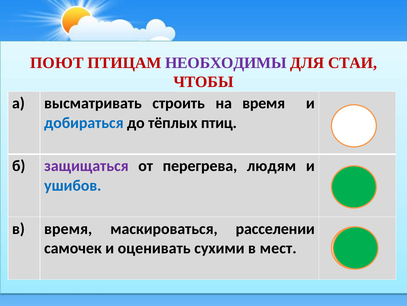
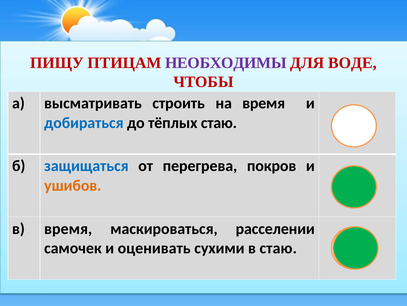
ПОЮТ: ПОЮТ -> ПИЩУ (57, 63)
СТАИ: СТАИ -> ВОДЕ (352, 63)
тёплых птиц: птиц -> стаю (219, 122)
защищаться colour: purple -> blue (86, 166)
людям: людям -> покров (272, 166)
ушибов colour: blue -> orange (73, 185)
в мест: мест -> стаю (278, 248)
